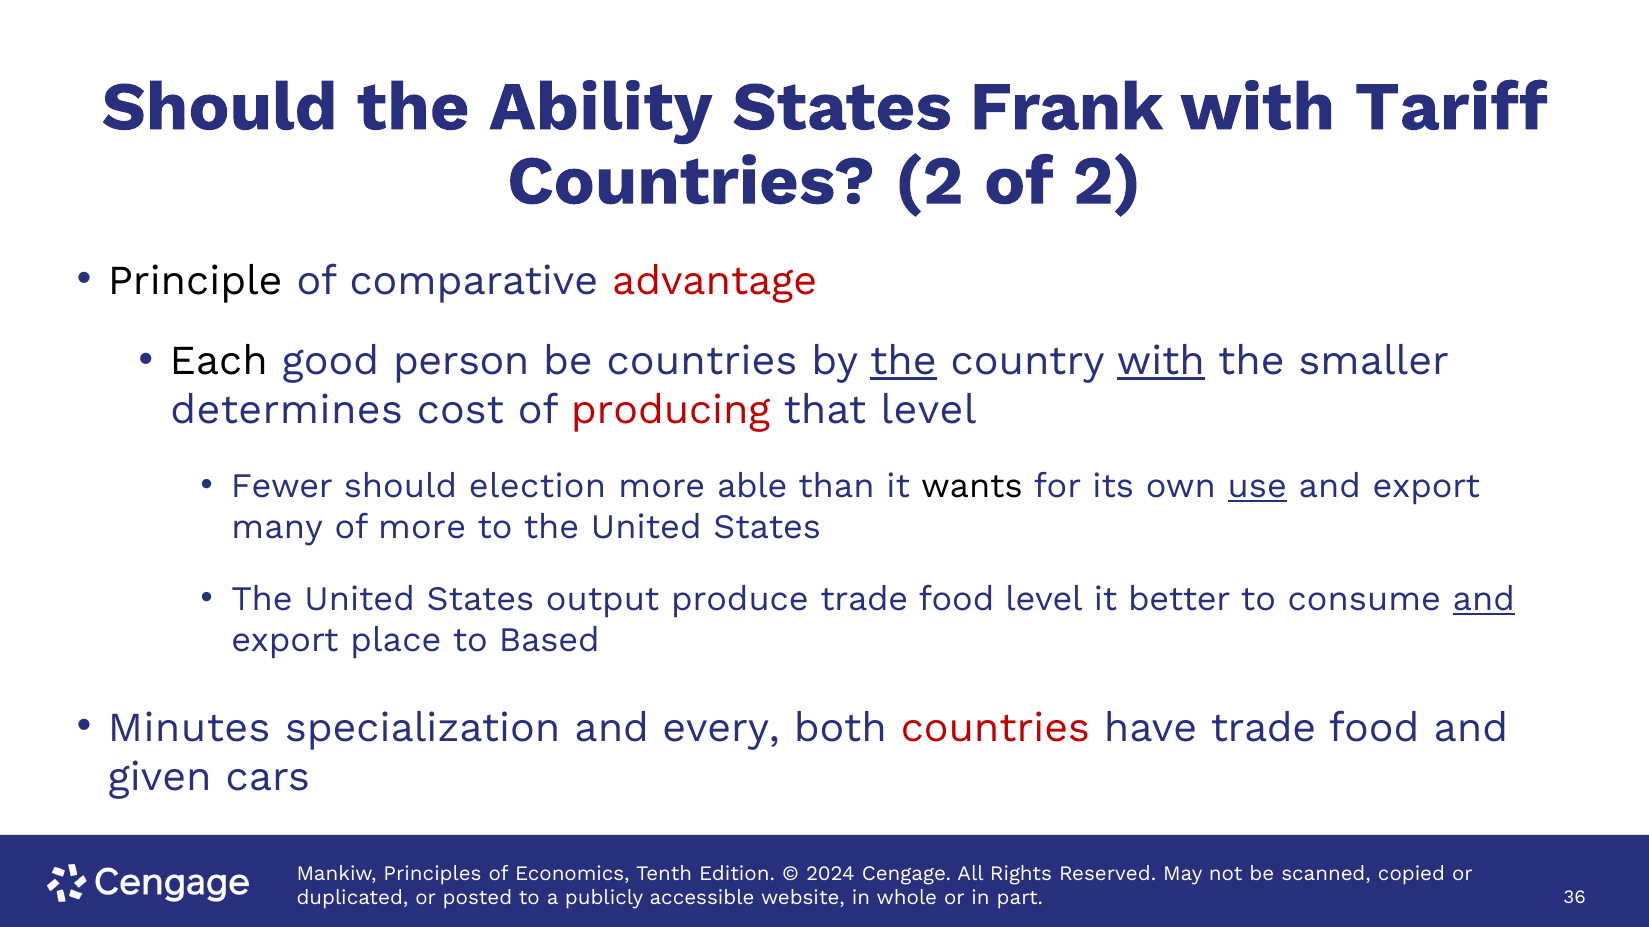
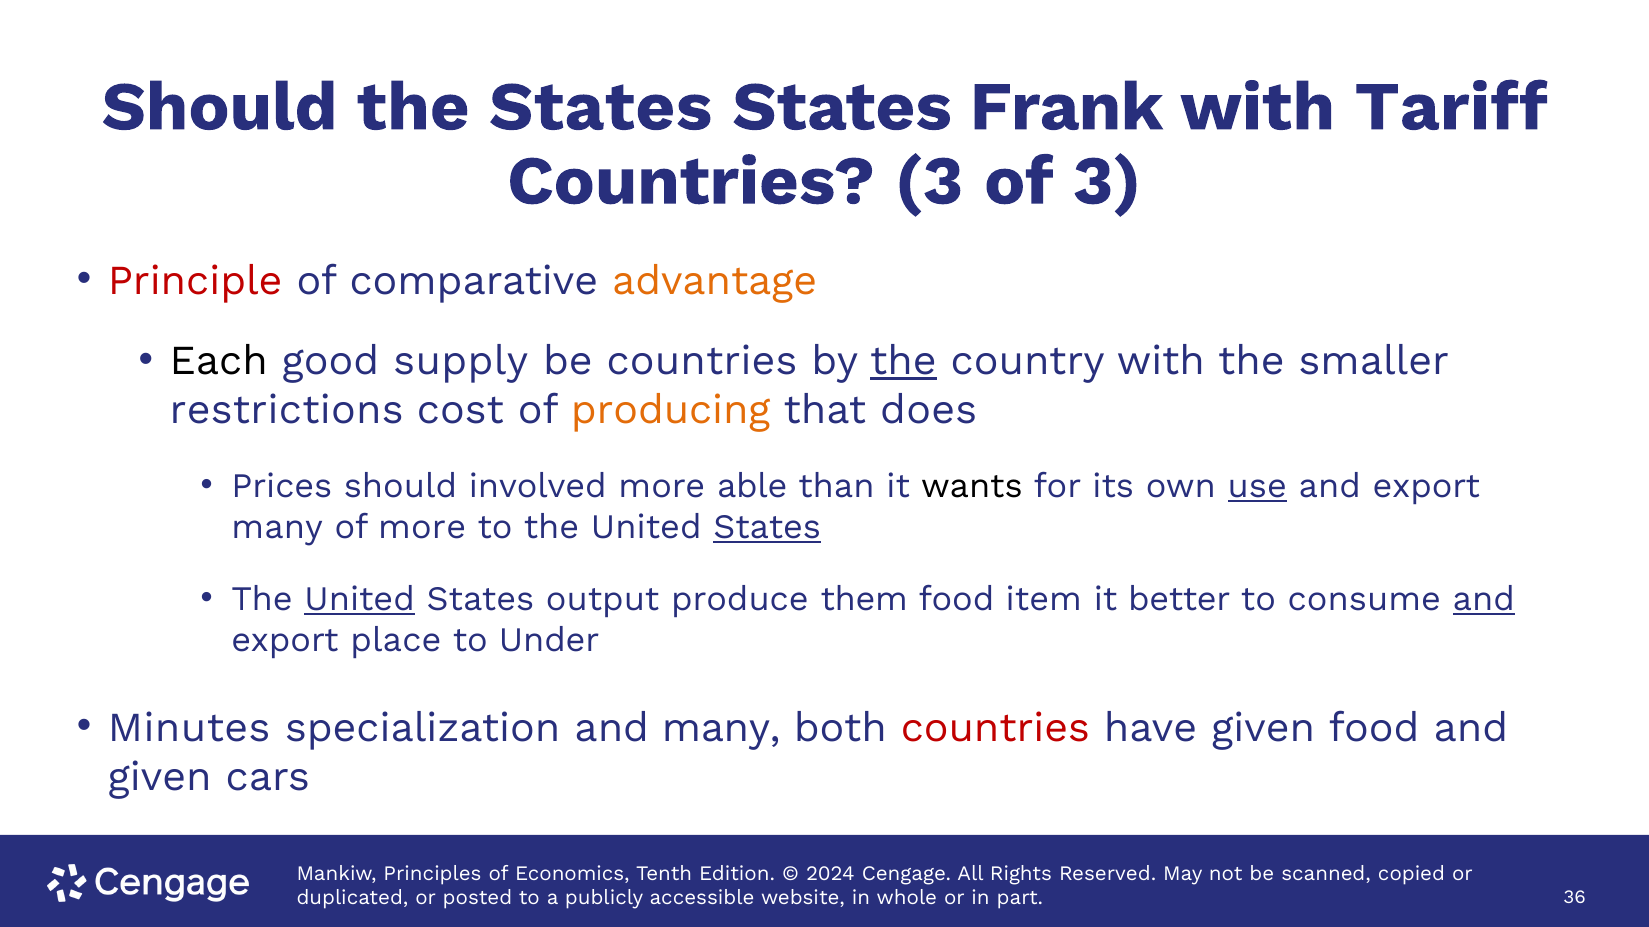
the Ability: Ability -> States (601, 107)
Countries 2: 2 -> 3 (929, 181)
of 2: 2 -> 3 (1107, 181)
Principle colour: black -> red (195, 281)
advantage colour: red -> orange (715, 281)
person: person -> supply (461, 361)
with underline: present -> none (1161, 361)
determines: determines -> restrictions (287, 411)
producing colour: red -> orange (671, 411)
that level: level -> does (929, 411)
Fewer: Fewer -> Prices (282, 486)
election: election -> involved (538, 486)
States underline: none -> present (767, 528)
United underline: none -> present (360, 600)
produce trade: trade -> them (864, 600)
food level: level -> item (1044, 600)
Based: Based -> Under (549, 641)
and every: every -> many (721, 728)
have trade: trade -> given (1263, 728)
